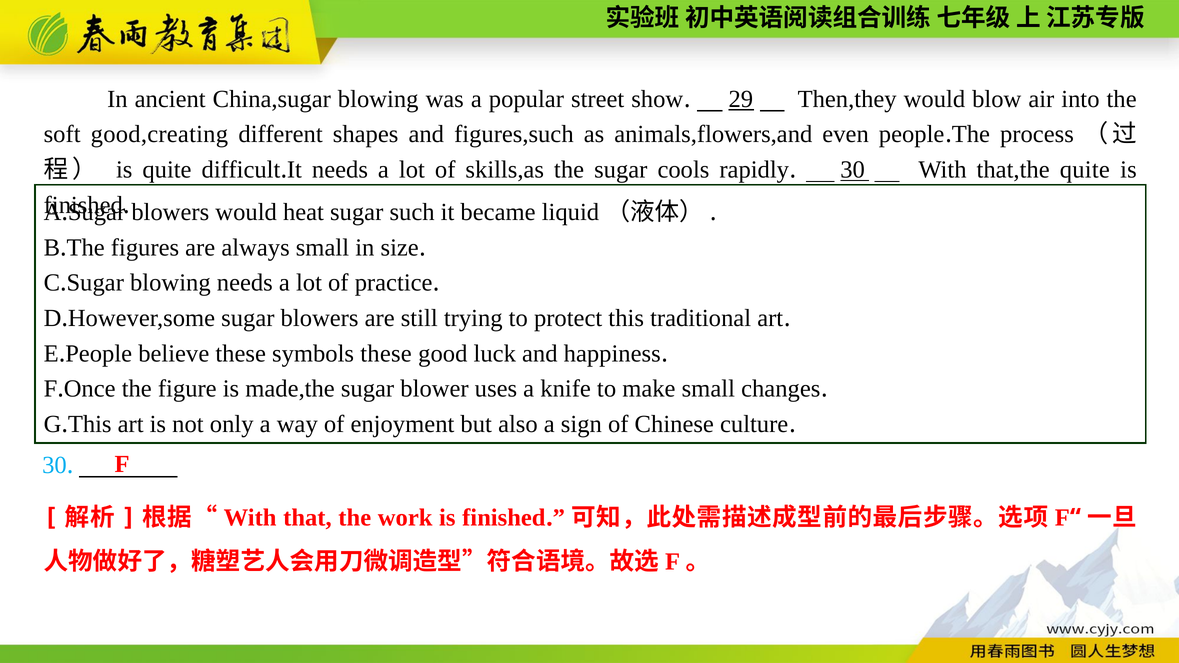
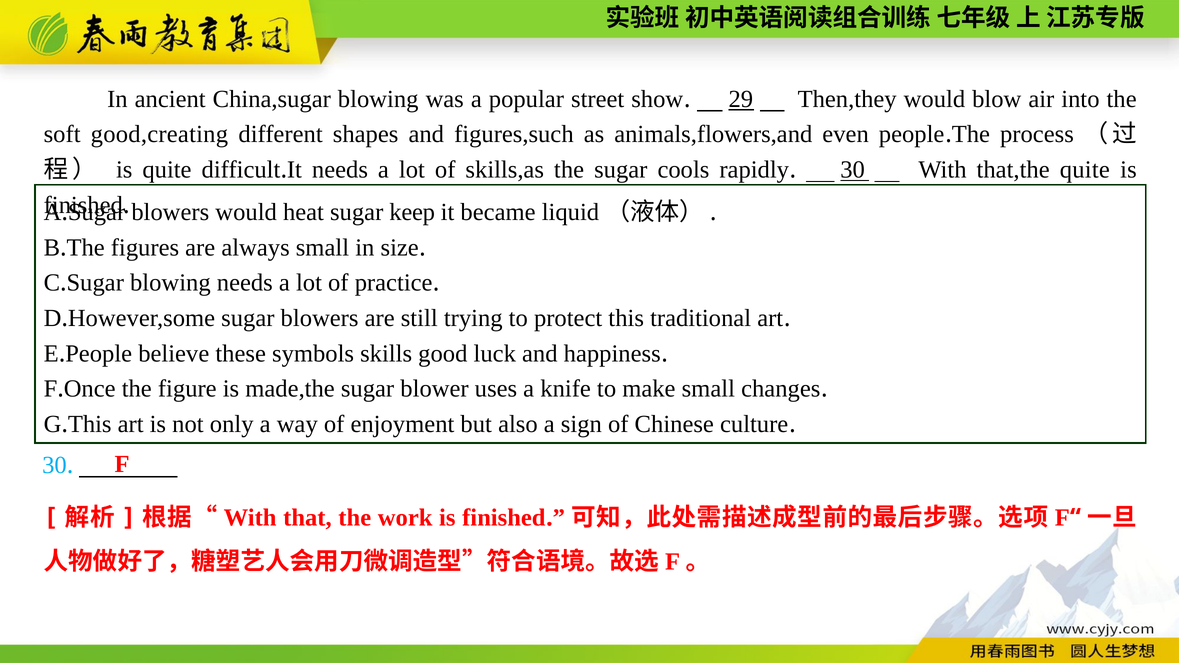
such: such -> keep (412, 212)
symbols these: these -> skills (386, 354)
